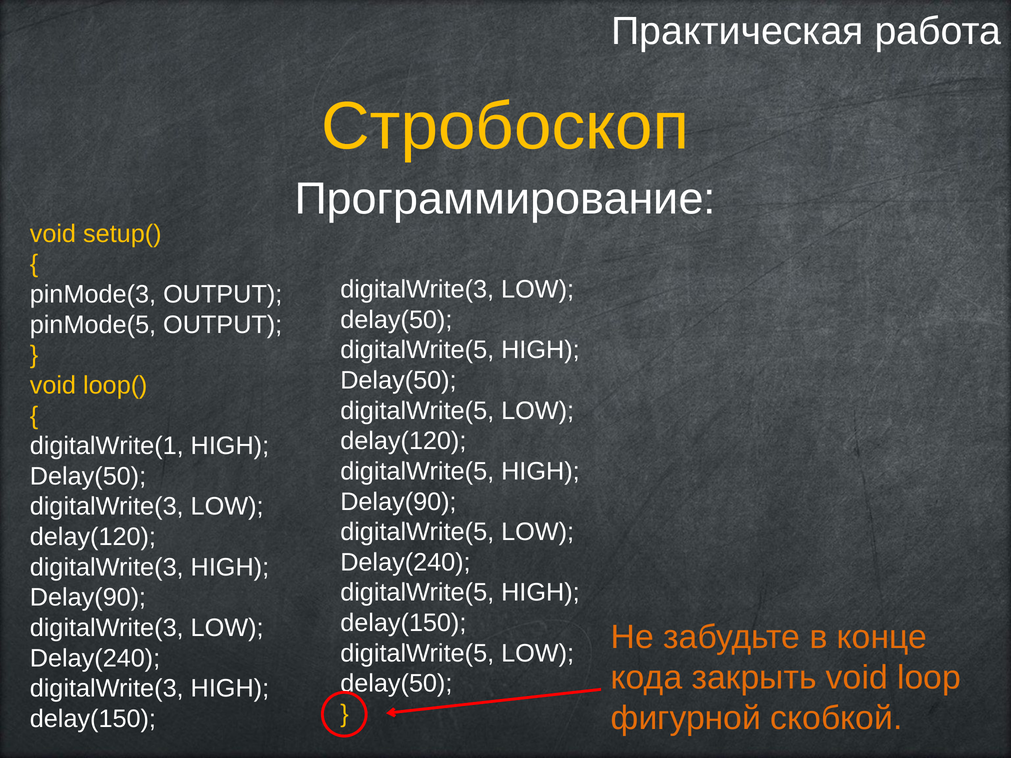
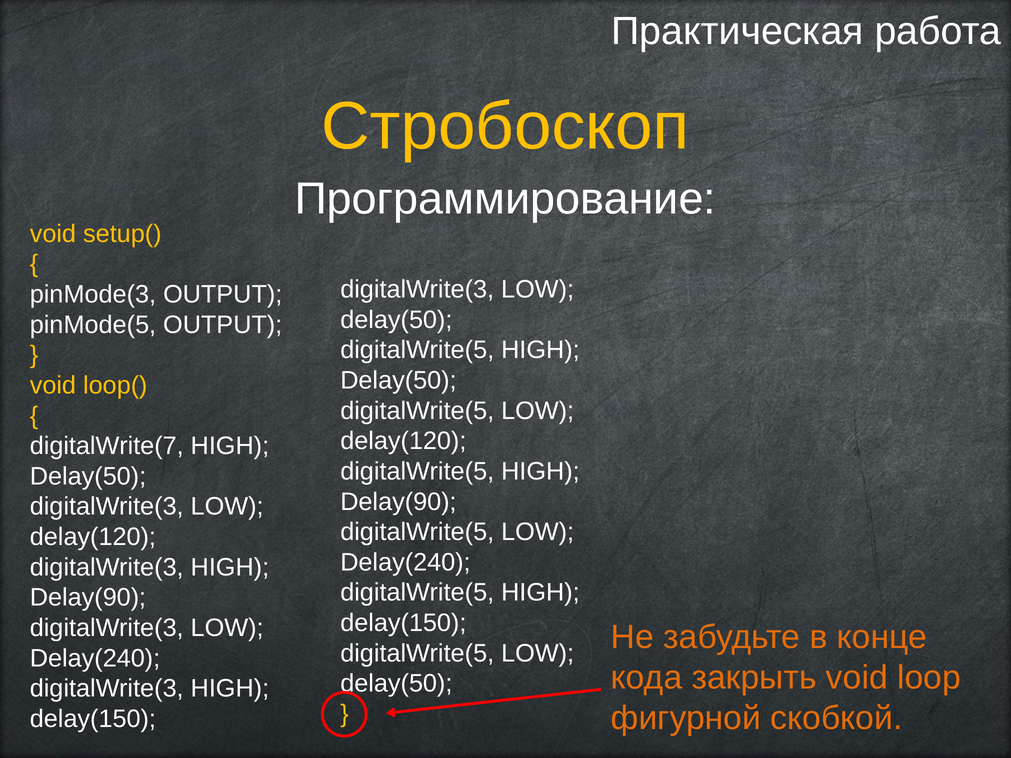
digitalWrite(1: digitalWrite(1 -> digitalWrite(7 (107, 446)
